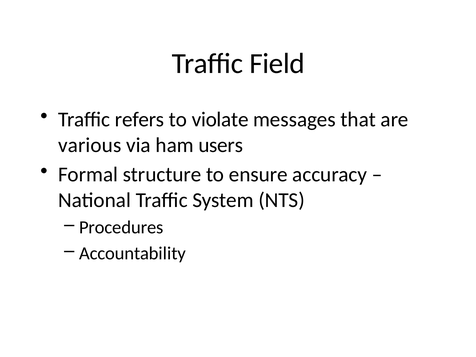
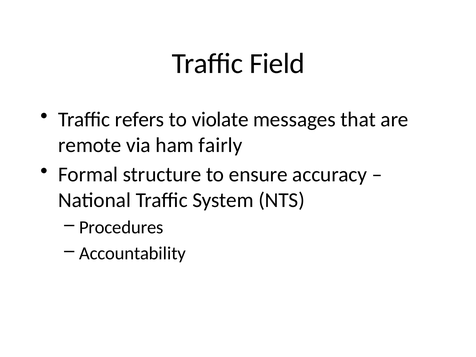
various: various -> remote (90, 145)
users: users -> fairly (221, 145)
